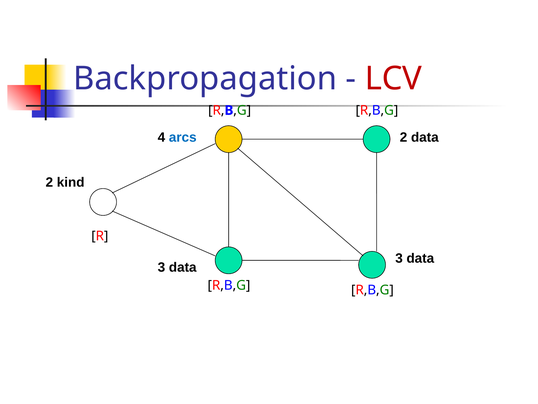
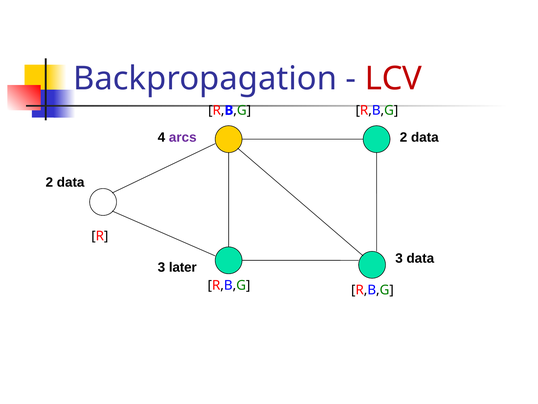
arcs colour: blue -> purple (183, 137)
kind: kind -> data (71, 182)
data: data -> later (183, 267)
